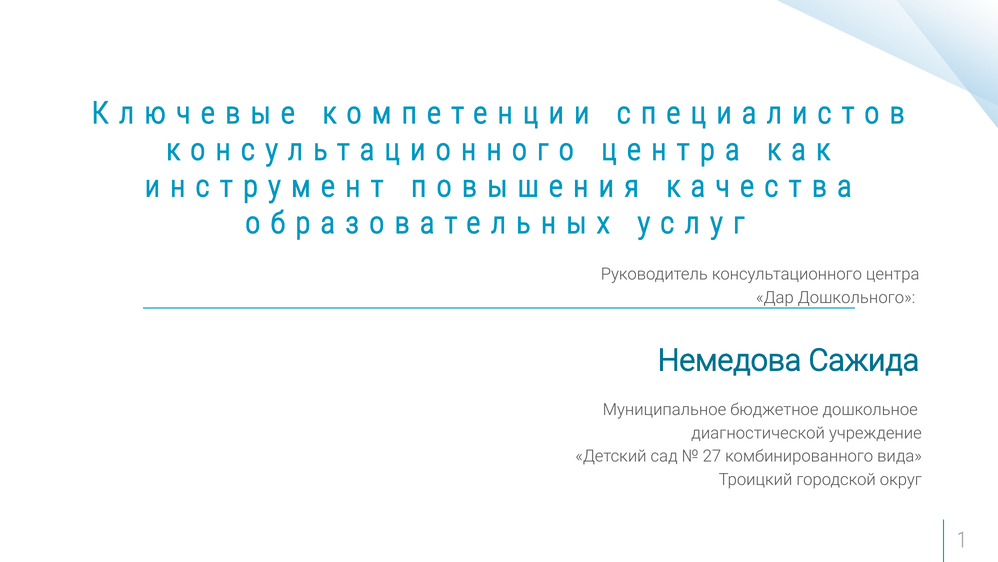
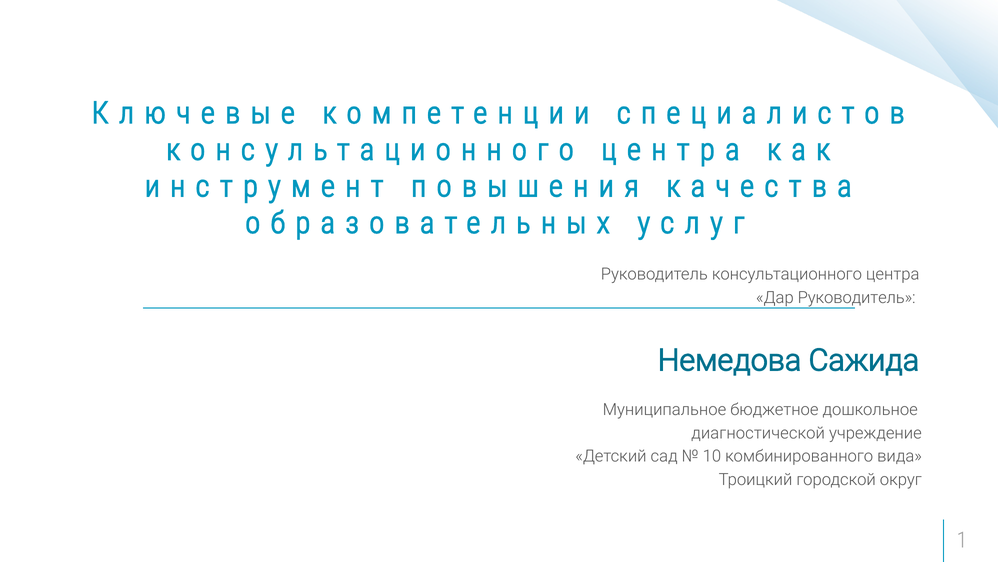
Дар Дошкольного: Дошкольного -> Руководитель (857, 297)
27: 27 -> 10 (712, 456)
